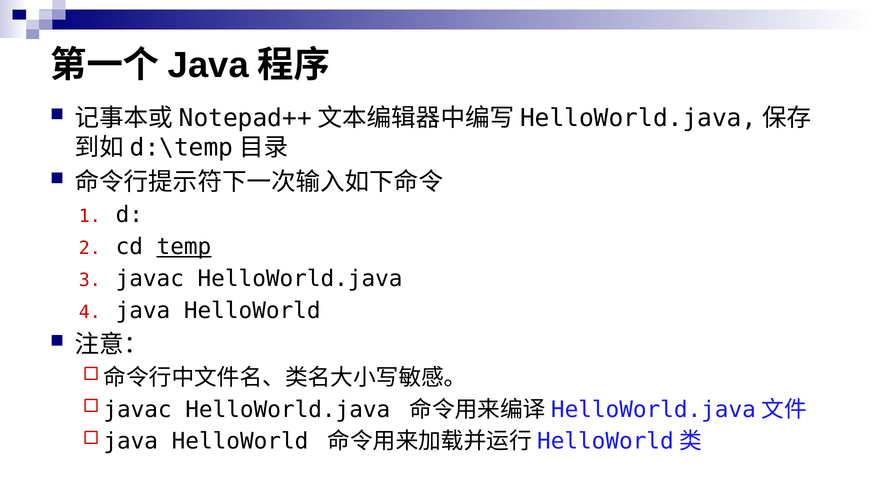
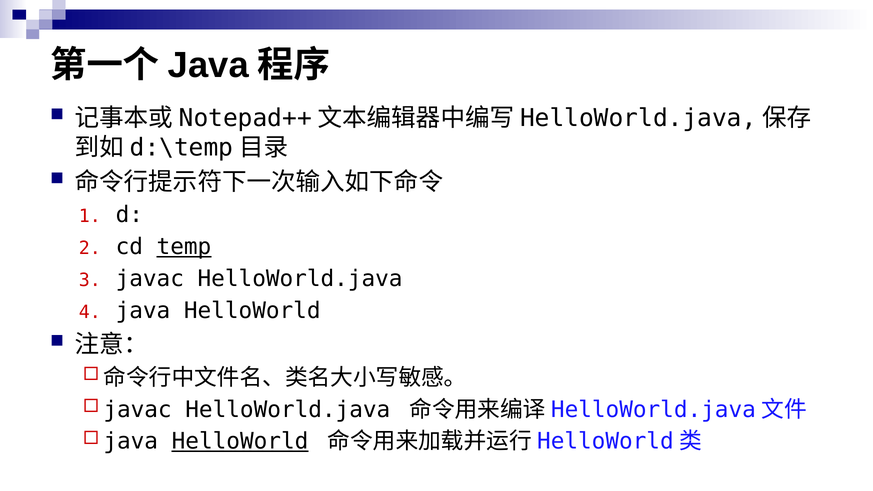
HelloWorld underline: none -> present (240, 442)
